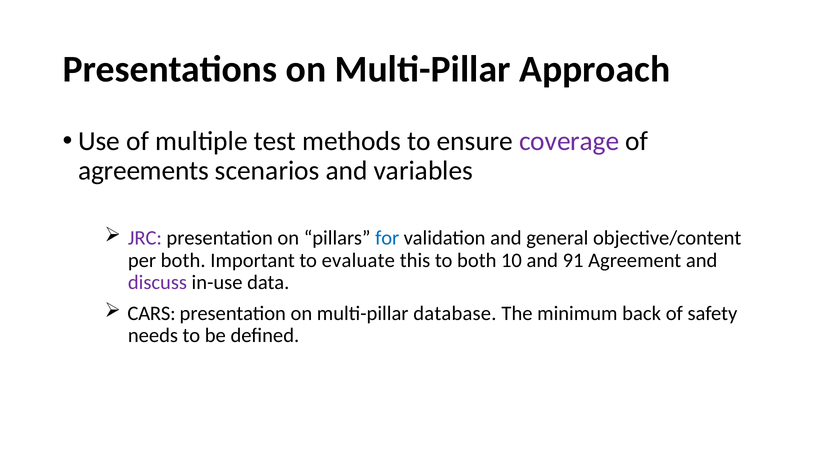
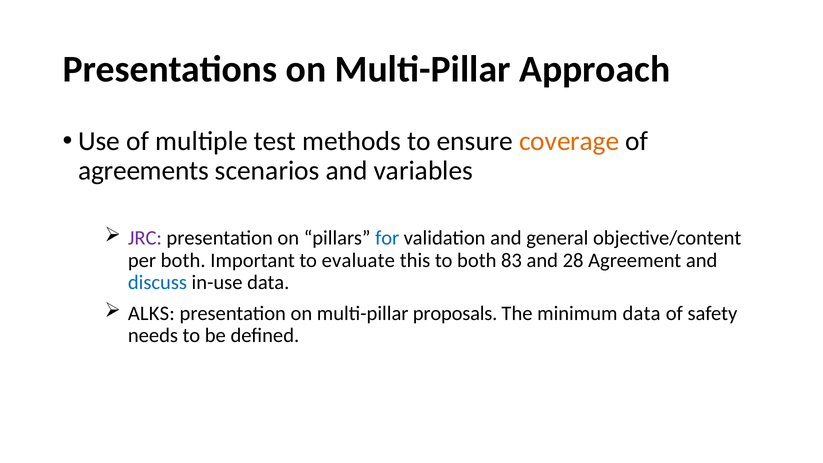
coverage colour: purple -> orange (569, 141)
10: 10 -> 83 (511, 260)
91: 91 -> 28 (573, 260)
discuss colour: purple -> blue (157, 283)
CARS: CARS -> ALKS (151, 313)
database: database -> proposals (455, 313)
minimum back: back -> data (642, 313)
